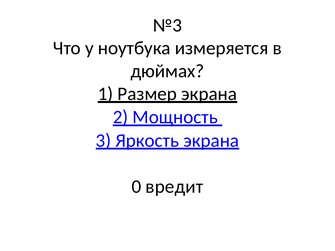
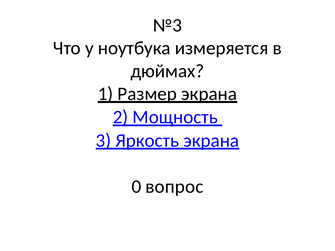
вредит: вредит -> вопрос (174, 187)
